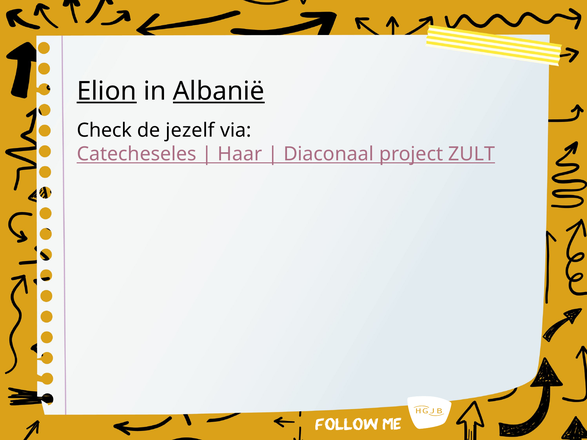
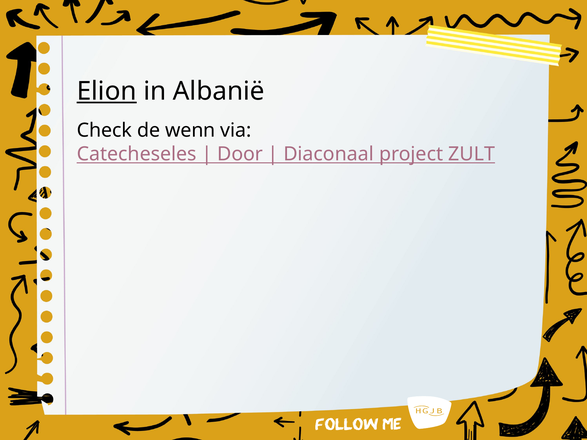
Albanië underline: present -> none (219, 91)
jezelf: jezelf -> wenn (190, 131)
Haar: Haar -> Door (240, 154)
